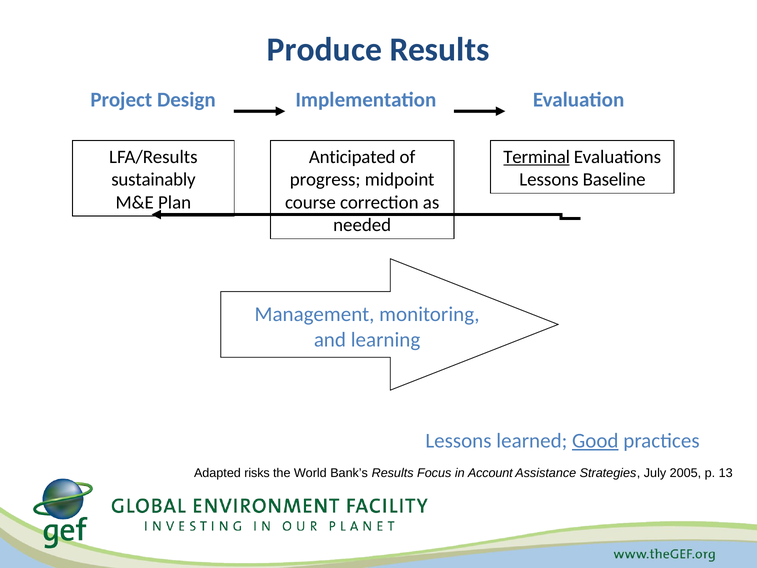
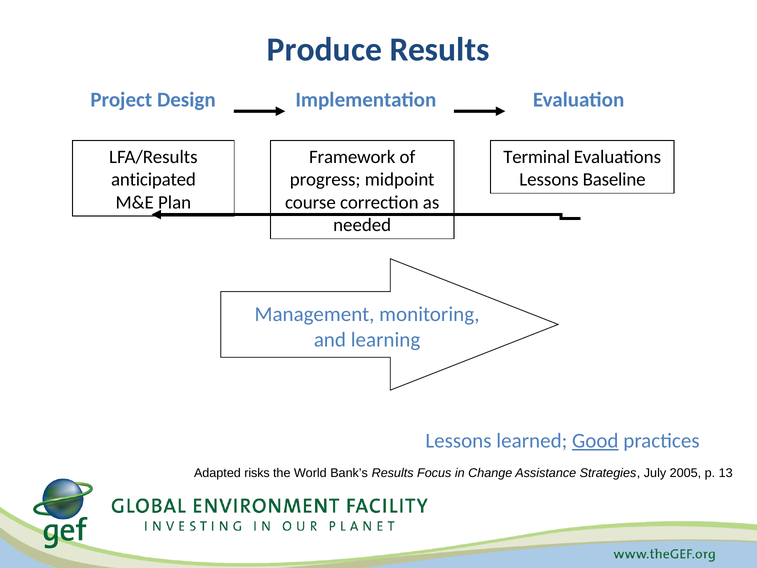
Anticipated: Anticipated -> Framework (352, 157)
Terminal underline: present -> none (537, 157)
sustainably: sustainably -> anticipated (153, 179)
Account: Account -> Change (490, 473)
